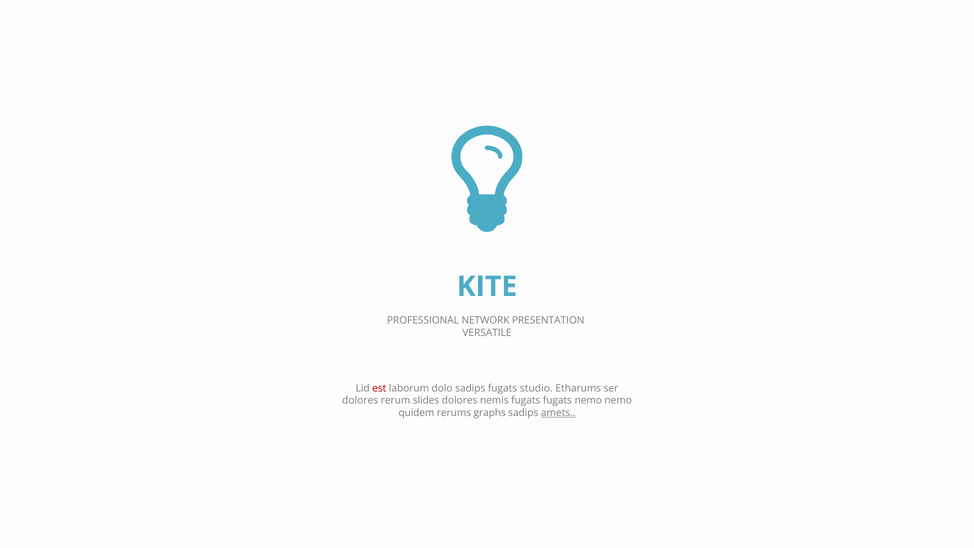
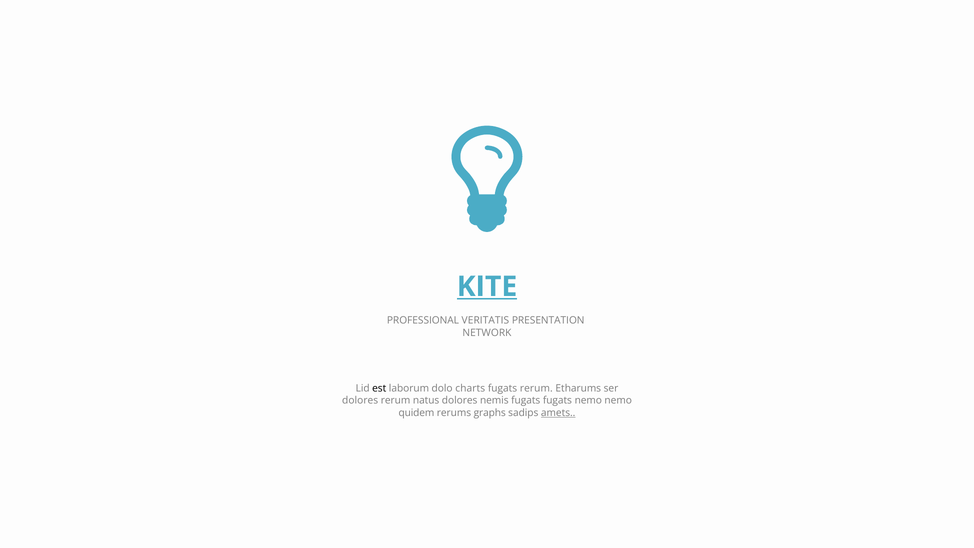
KITE underline: none -> present (487, 286)
NETWORK: NETWORK -> VERITATIS (485, 321)
VERSATILE: VERSATILE -> NETWORK (487, 333)
est colour: red -> black (379, 388)
dolo sadips: sadips -> charts (470, 388)
fugats studio: studio -> rerum (536, 388)
slides: slides -> natus (426, 401)
